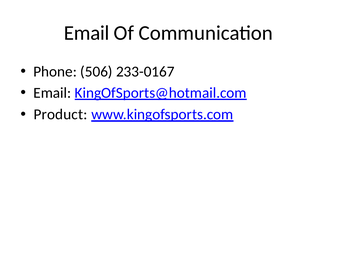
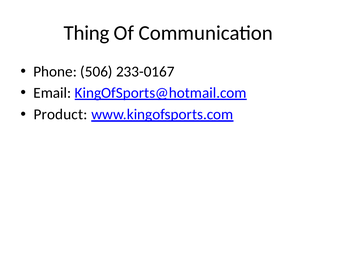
Email: Email -> Thing (87, 33)
